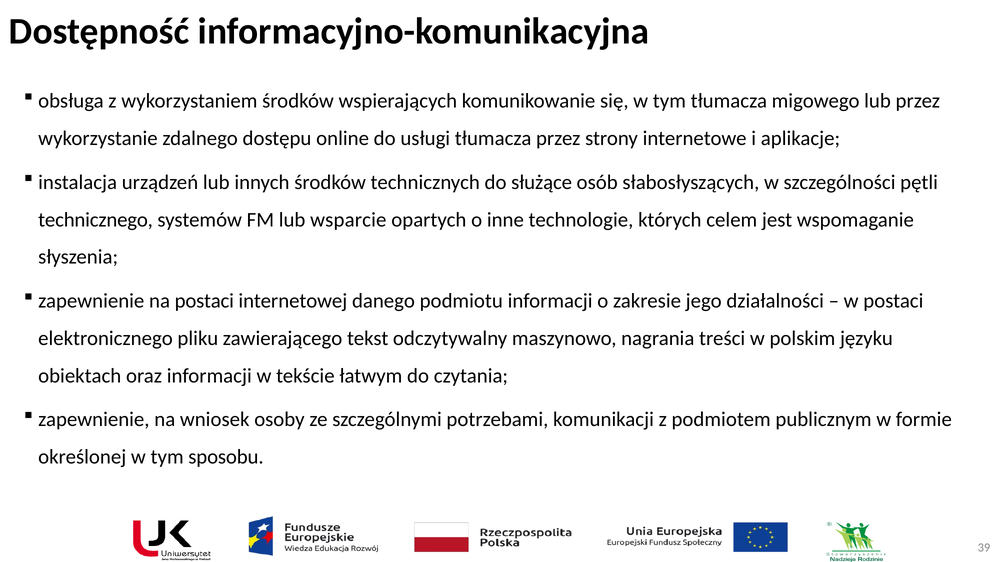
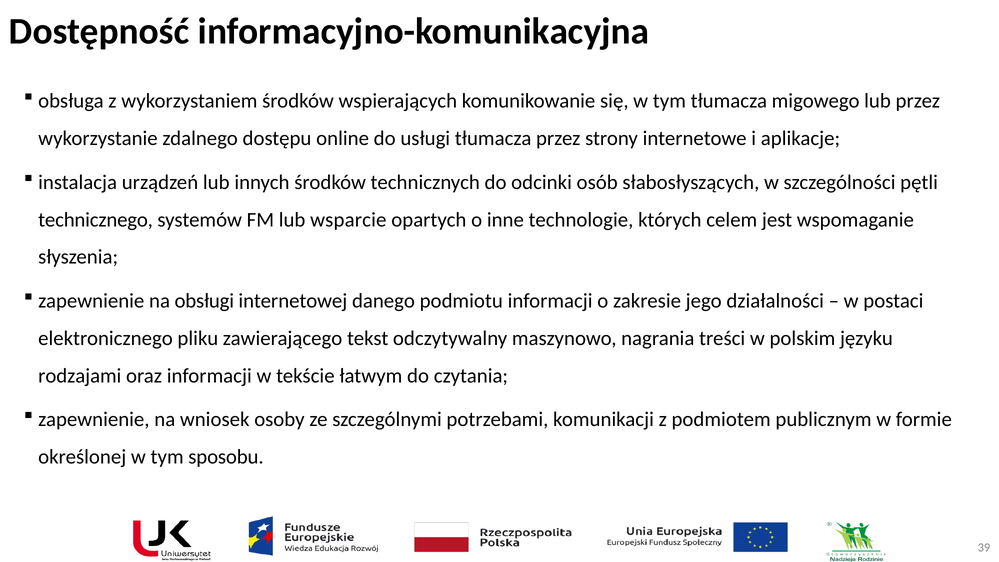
służące: służące -> odcinki (542, 182)
na postaci: postaci -> obsługi (204, 301)
obiektach: obiektach -> rodzajami (80, 376)
